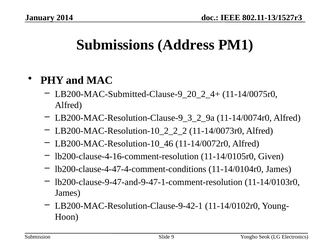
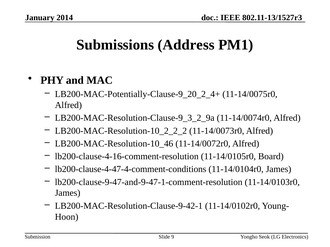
LB200-MAC-Submitted-Clause-9_20_2_4+: LB200-MAC-Submitted-Clause-9_20_2_4+ -> LB200-MAC-Potentially-Clause-9_20_2_4+ (138, 94)
Given: Given -> Board (271, 157)
